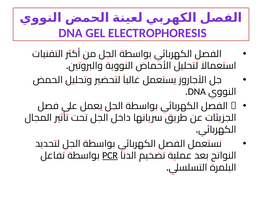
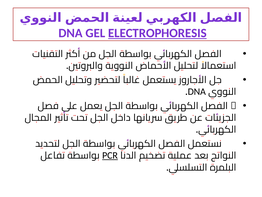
ELECTROPHORESIS underline: none -> present (157, 33)
